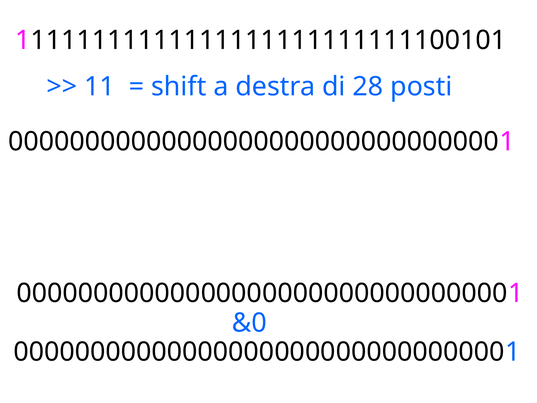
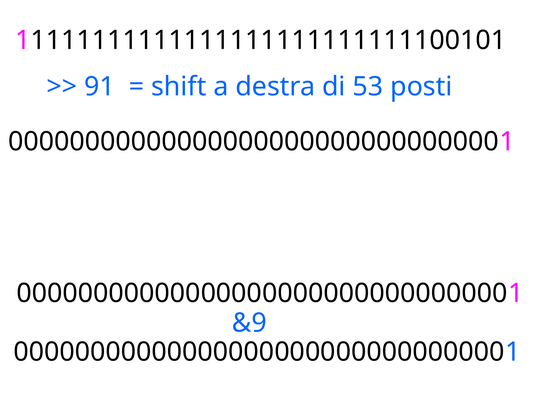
11: 11 -> 91 (100, 87)
28: 28 -> 53 (368, 87)
&0: &0 -> &9 (249, 323)
